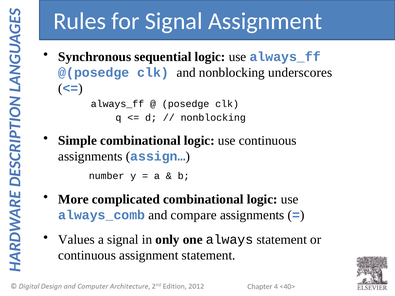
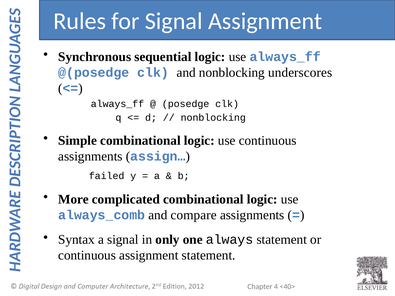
number: number -> failed (107, 176)
Values: Values -> Syntax (76, 240)
